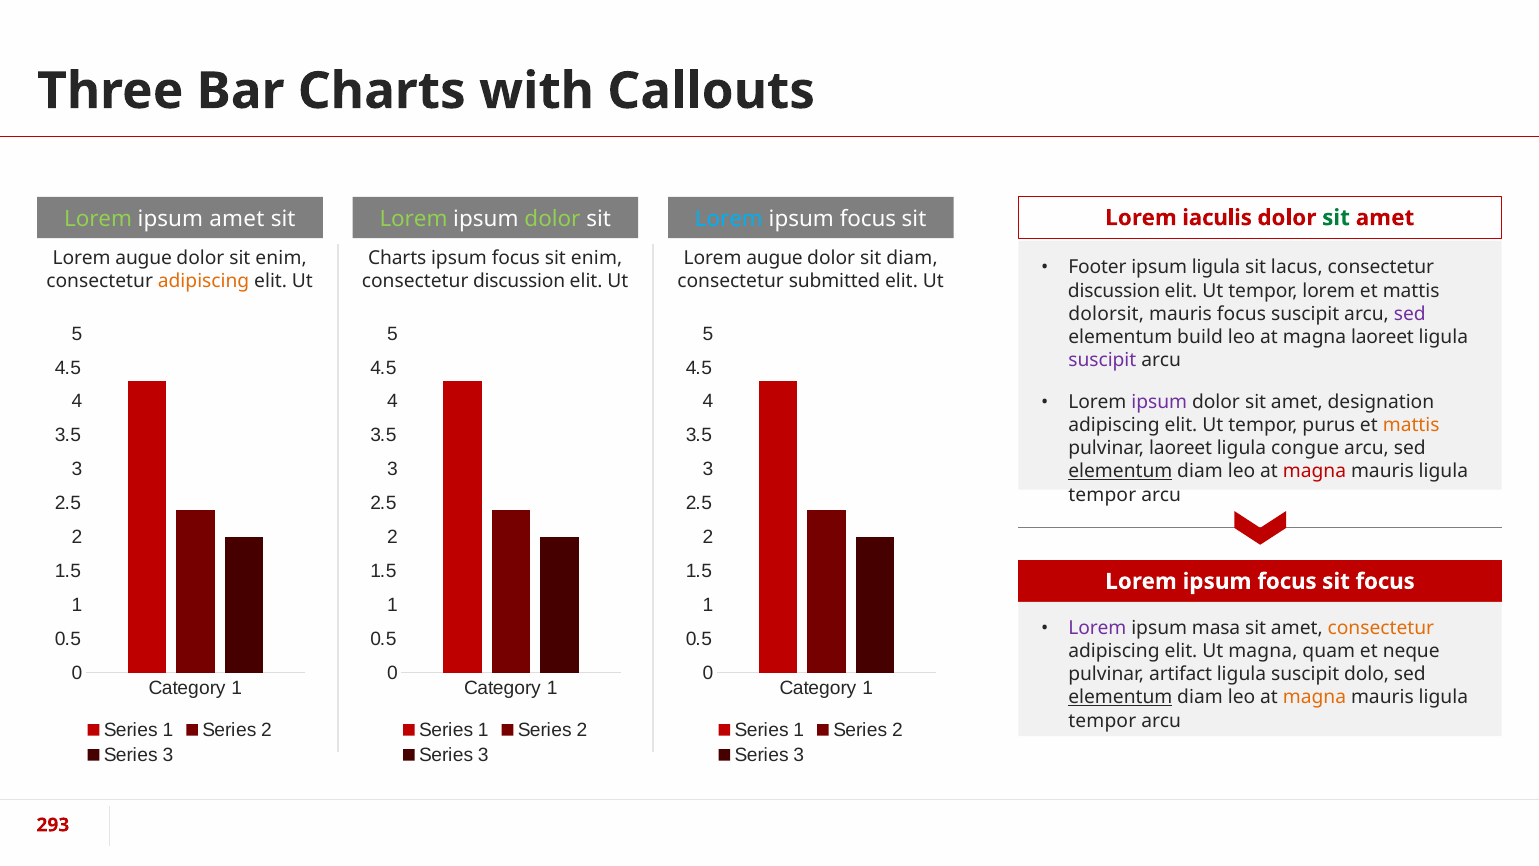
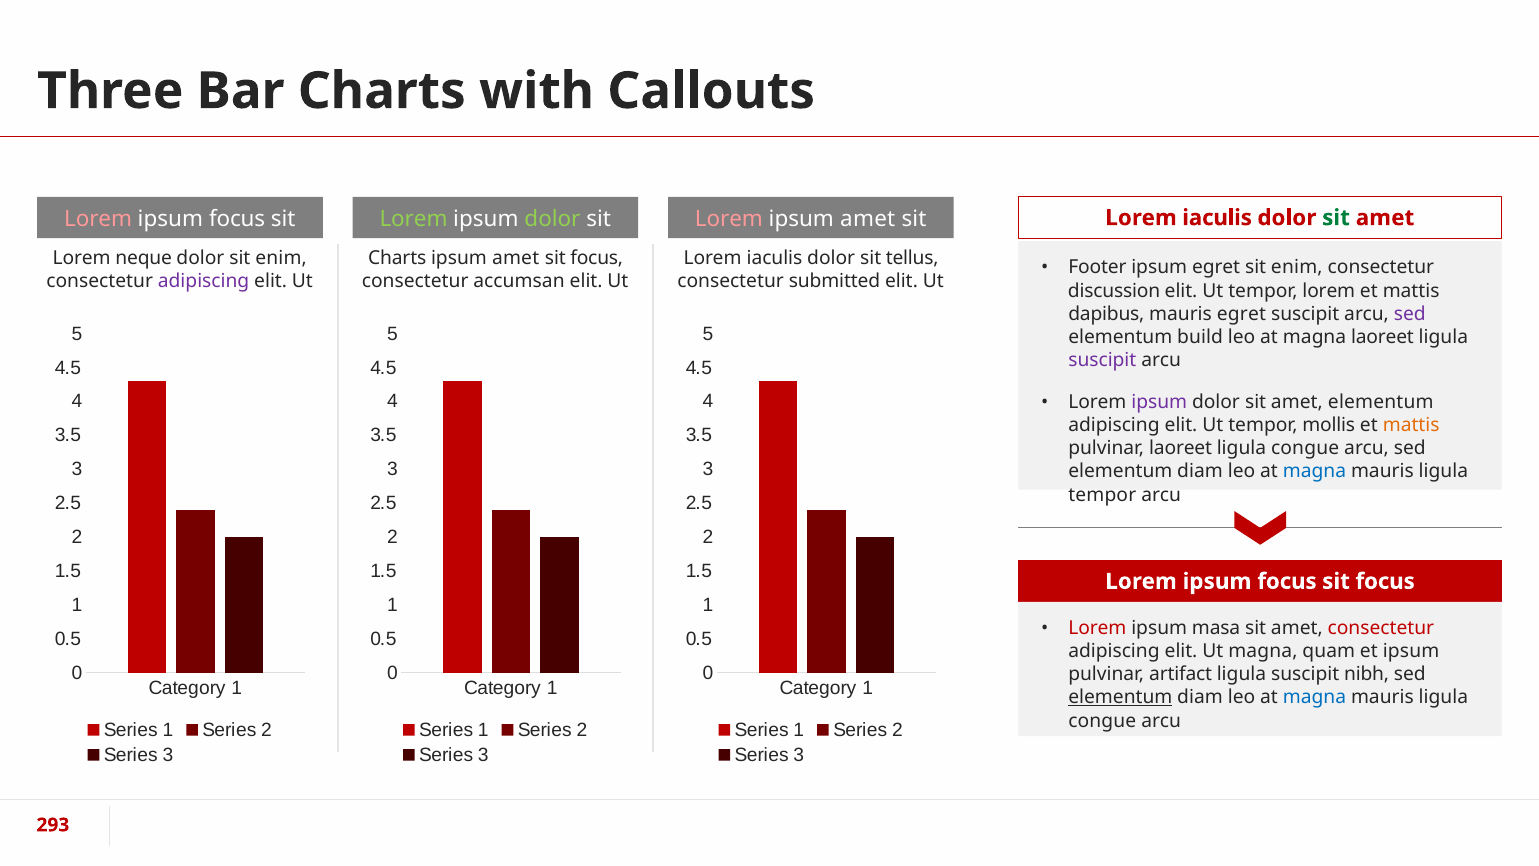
Lorem colour: light green -> pink (98, 219)
amet: amet -> focus (237, 219)
Lorem colour: light blue -> pink (729, 219)
focus: focus -> amet (868, 219)
augue: augue -> neque (144, 258)
focus: focus -> amet (516, 258)
enim: enim -> focus (597, 258)
augue: augue -> iaculis (774, 258)
sit diam: diam -> tellus (912, 258)
ipsum ligula: ligula -> egret (1216, 268)
lacus: lacus -> enim (1297, 268)
adipiscing colour: orange -> purple (204, 281)
discussion: discussion -> accumsan (519, 281)
dolorsit: dolorsit -> dapibus (1106, 314)
mauris focus: focus -> egret (1241, 314)
amet designation: designation -> elementum (1381, 402)
purus: purus -> mollis (1329, 425)
elementum underline: present -> none (1120, 471)
magna colour: red -> blue (1315, 471)
Lorem colour: purple -> red (1097, 628)
consectetur colour: orange -> red (1381, 628)
et neque: neque -> ipsum (1411, 651)
dolo: dolo -> nibh (1367, 674)
magna colour: orange -> blue (1315, 697)
tempor: tempor -> congue (1102, 720)
